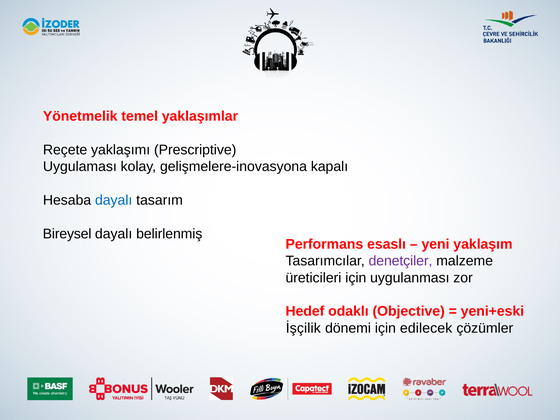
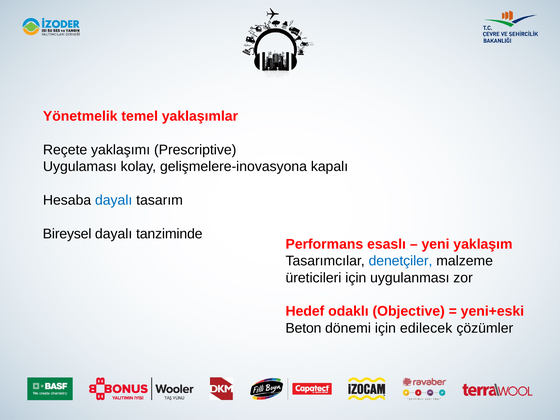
belirlenmiş: belirlenmiş -> tanziminde (169, 234)
denetçiler colour: purple -> blue (401, 261)
İşçilik: İşçilik -> Beton (303, 328)
